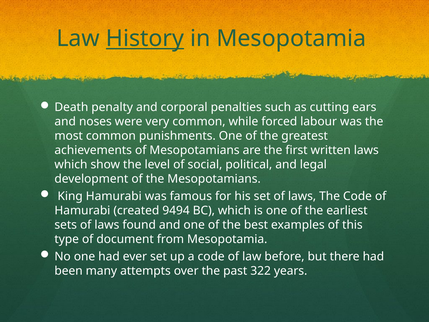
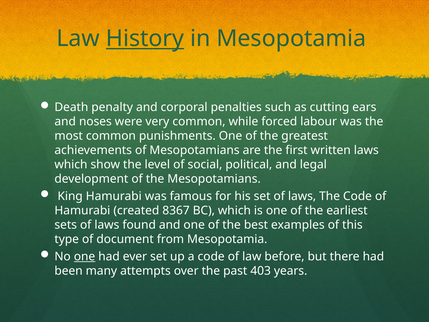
9494: 9494 -> 8367 (176, 210)
one underline: none -> present (85, 256)
322: 322 -> 403 (261, 271)
